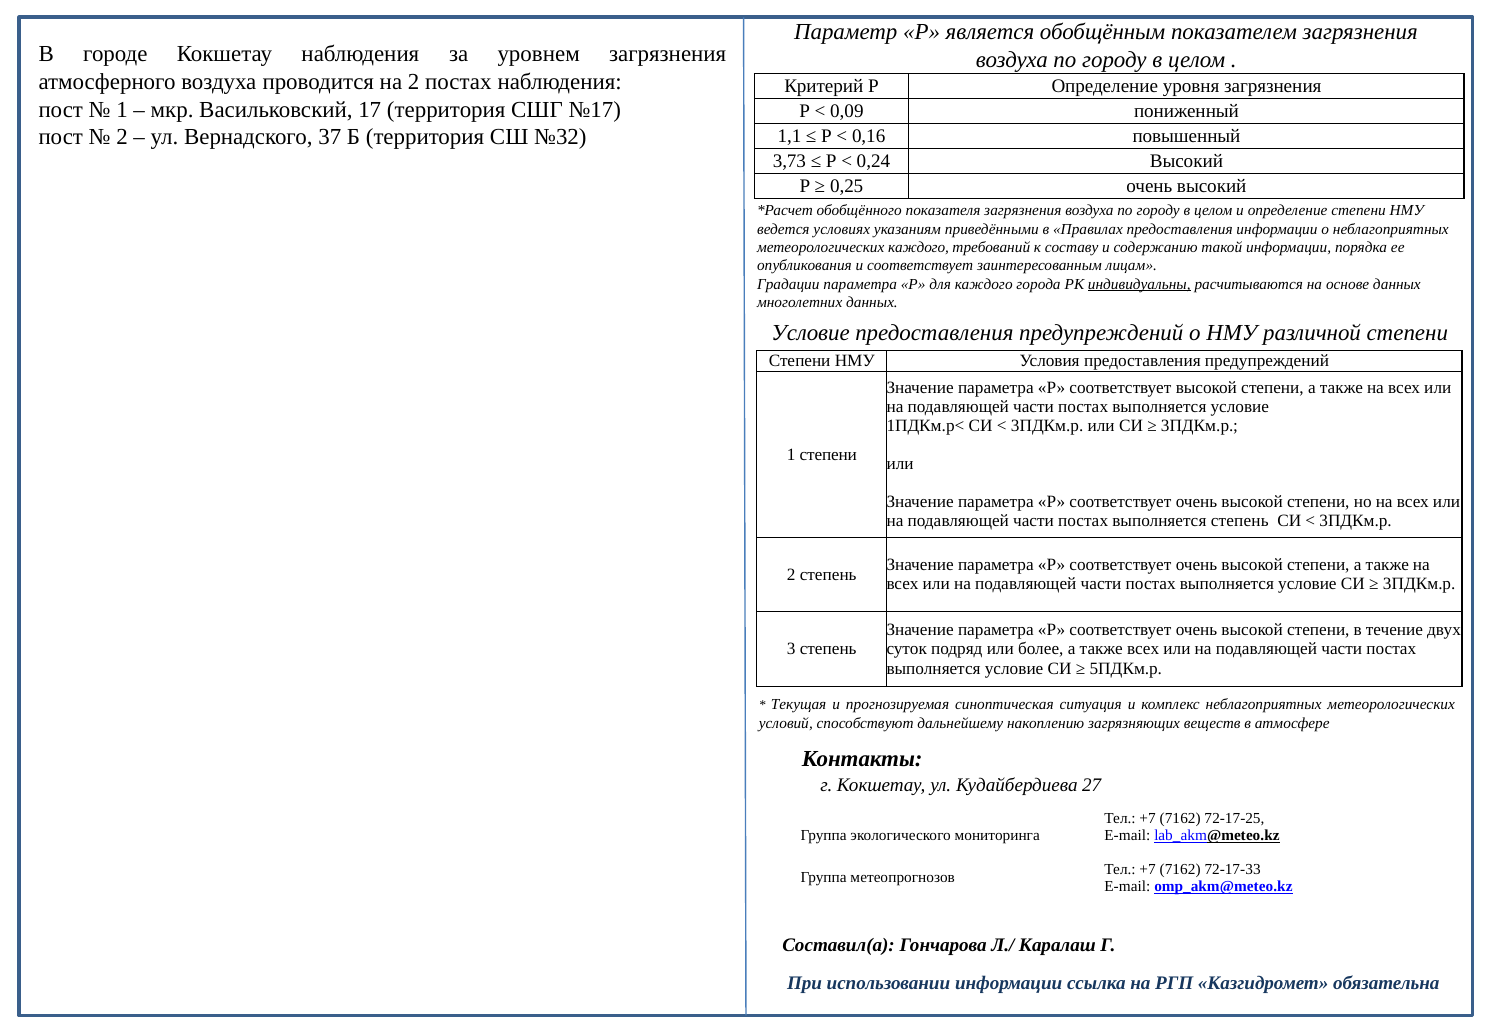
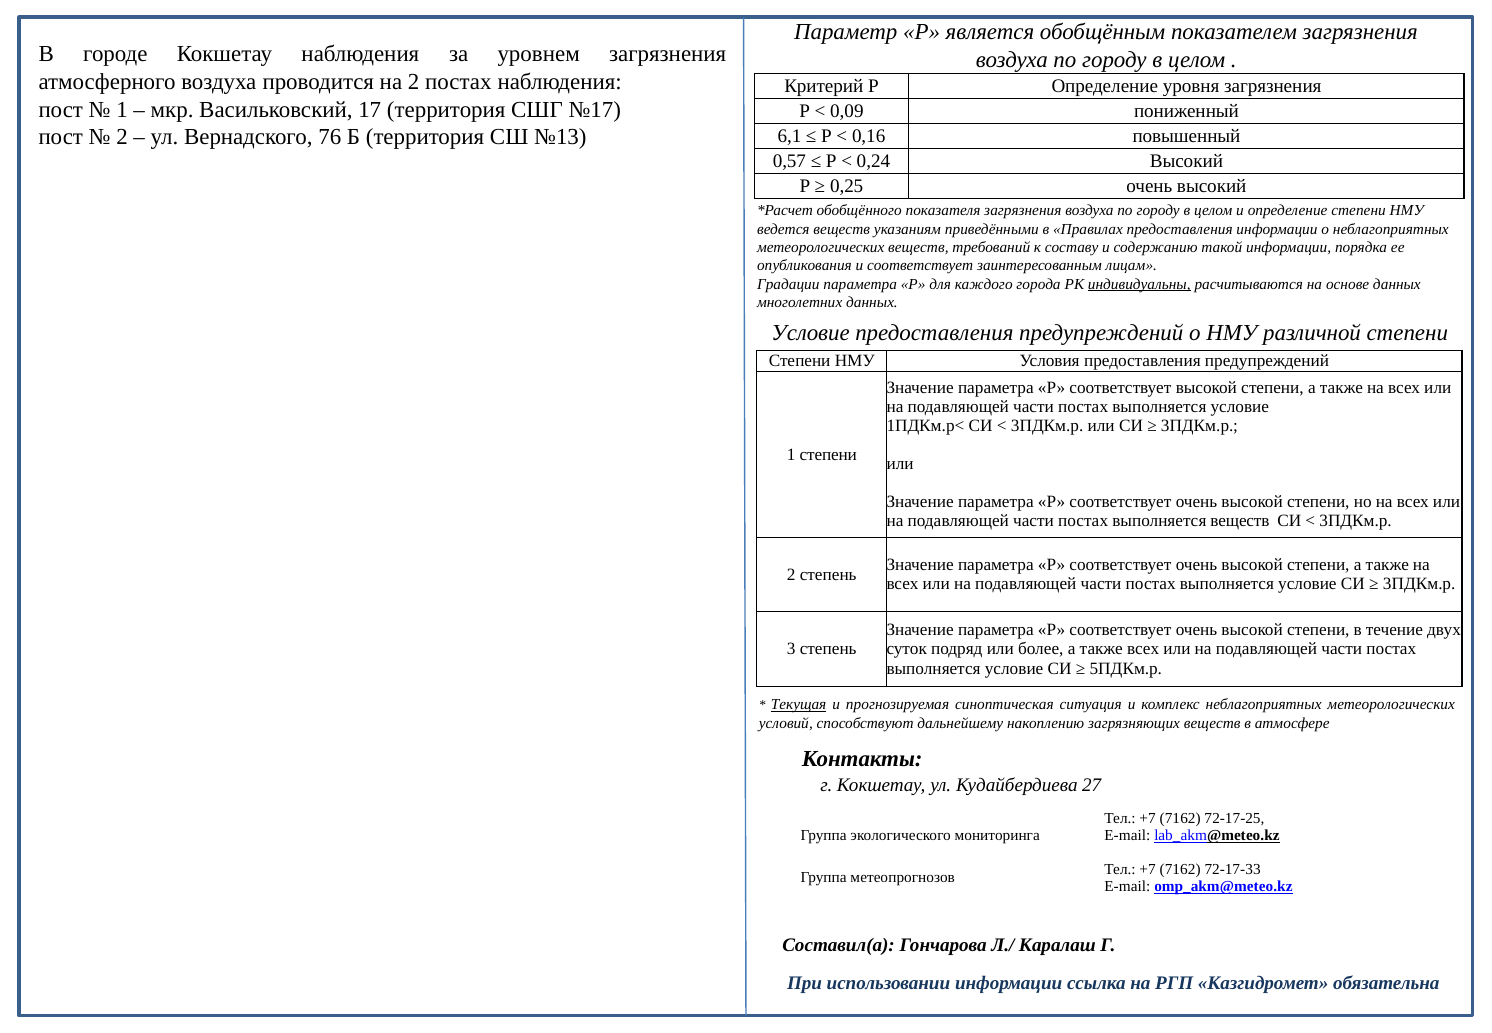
37: 37 -> 76 (330, 137)
№32: №32 -> №13 (560, 137)
1,1: 1,1 -> 6,1 (789, 136)
3,73: 3,73 -> 0,57 (789, 161)
ведется условиях: условиях -> веществ (842, 229)
метеорологических каждого: каждого -> веществ (918, 247)
выполняется степень: степень -> веществ (1240, 521)
Текущая underline: none -> present (799, 705)
